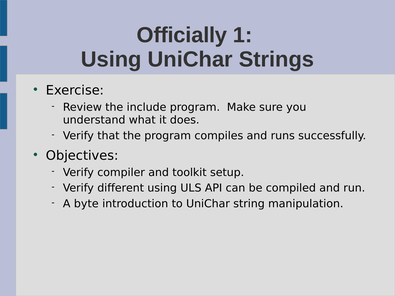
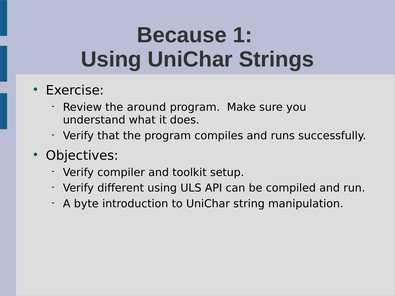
Officially: Officially -> Because (182, 35)
include: include -> around (146, 107)
